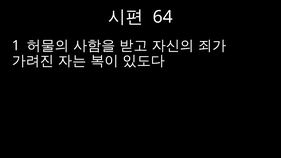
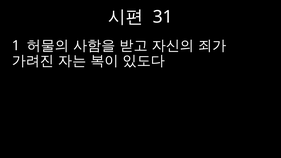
64: 64 -> 31 (163, 17)
